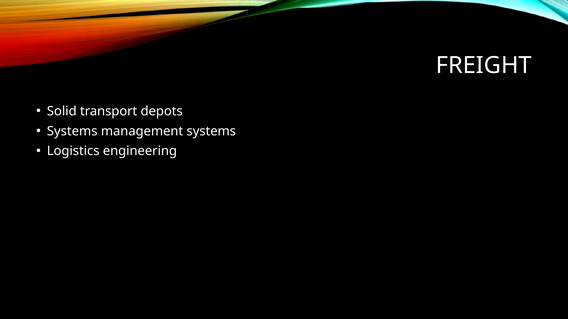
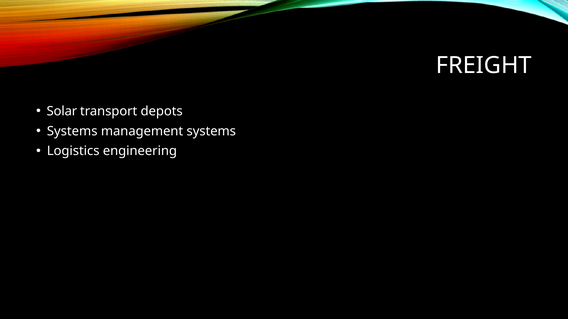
Solid: Solid -> Solar (62, 111)
